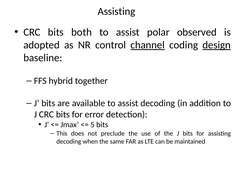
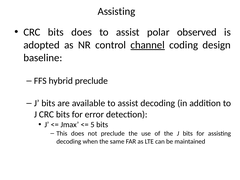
bits both: both -> does (82, 32)
design underline: present -> none (217, 45)
hybrid together: together -> preclude (91, 81)
